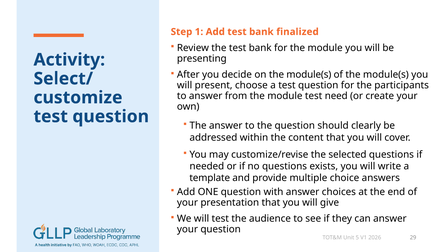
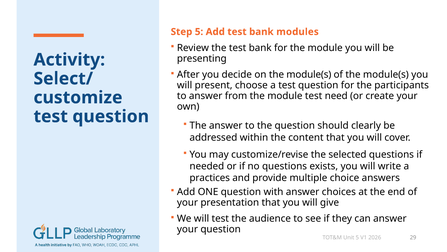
Step 1: 1 -> 5 (199, 32)
finalized: finalized -> modules (298, 32)
template: template -> practices (210, 178)
